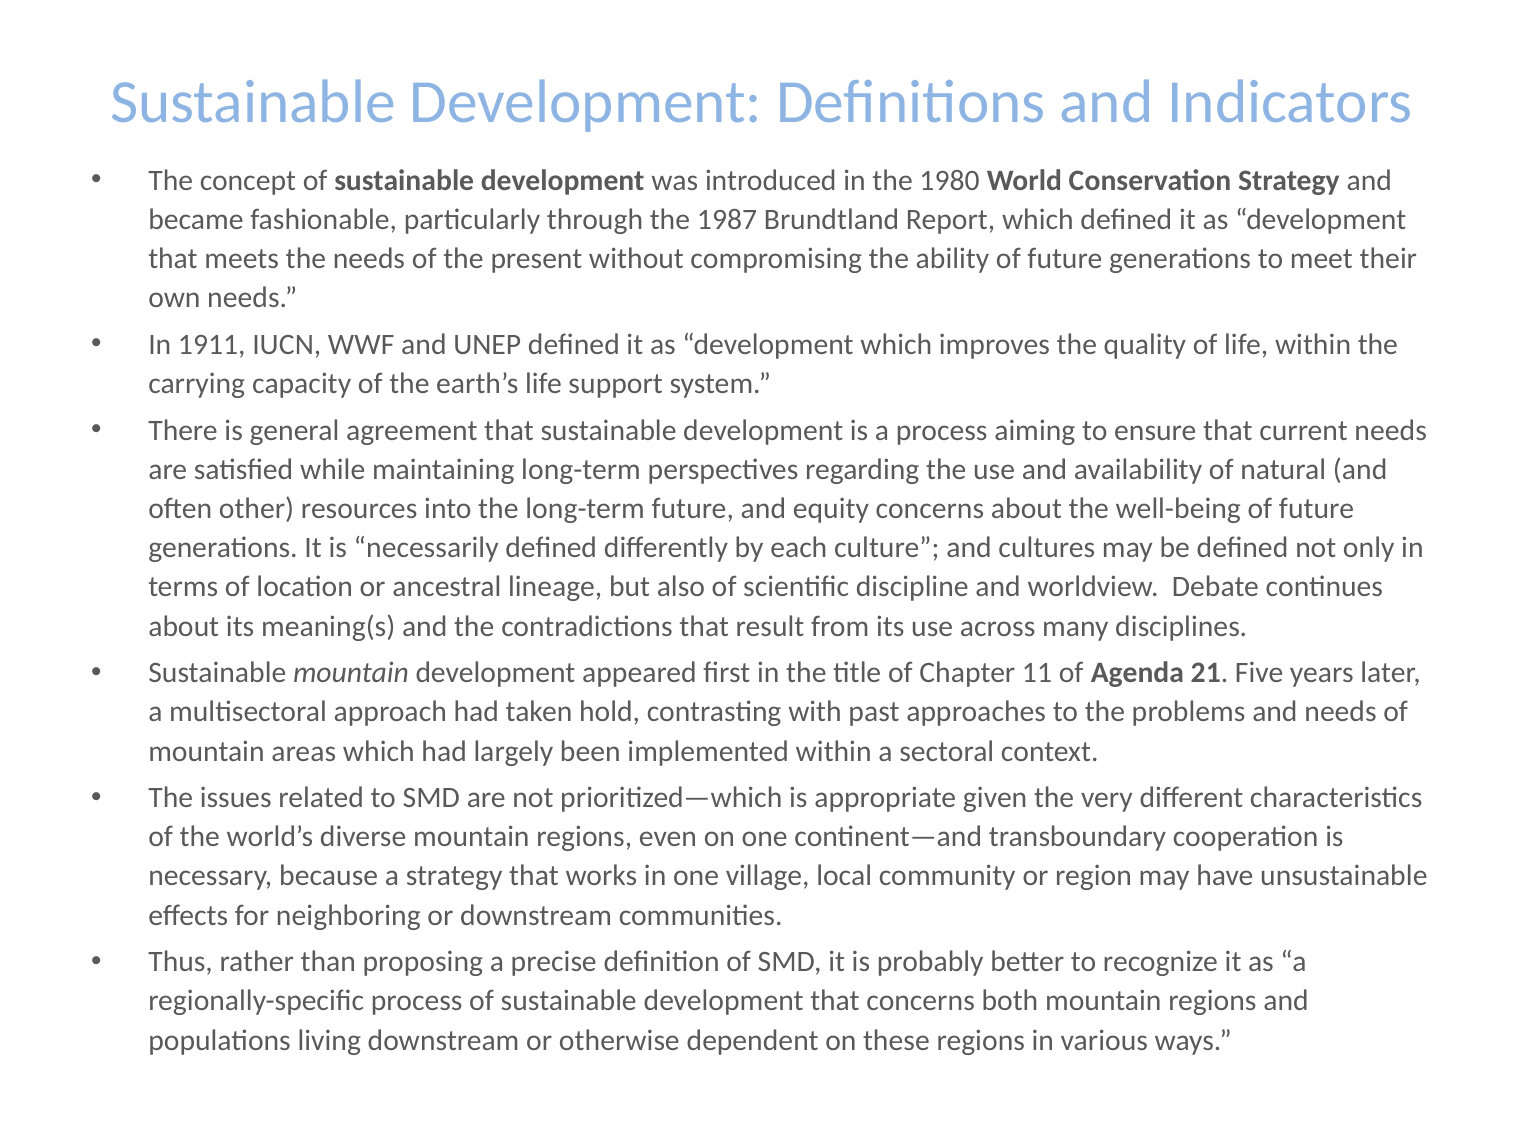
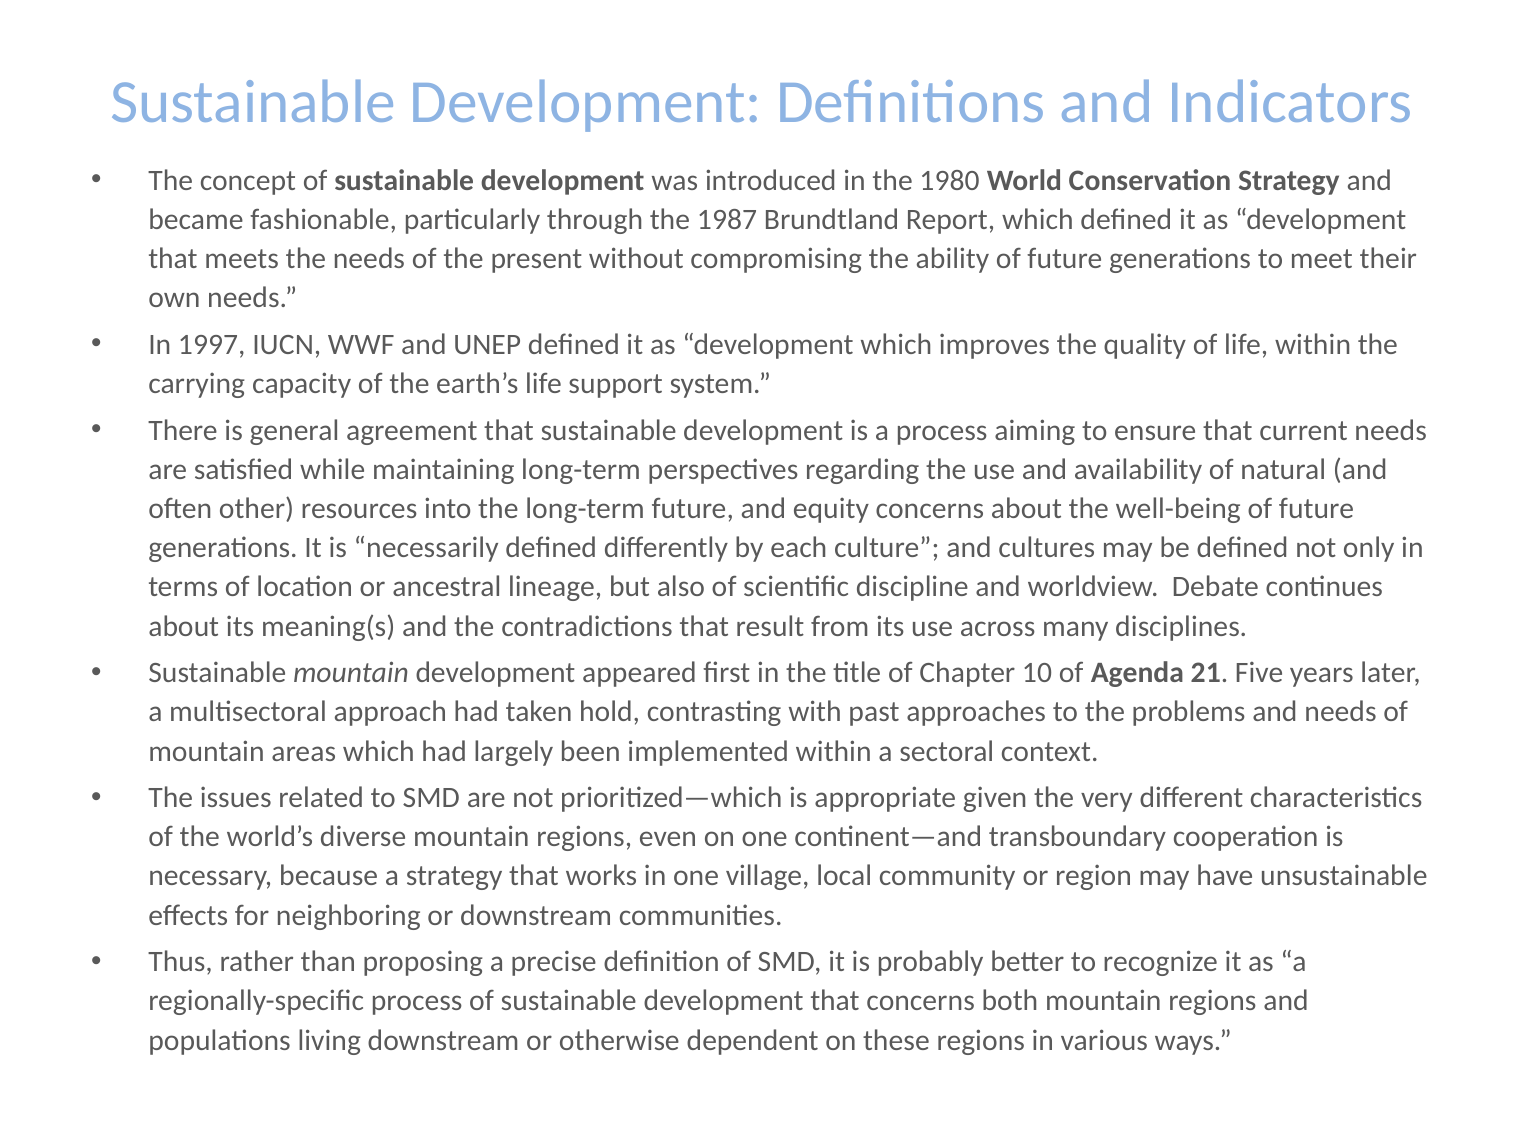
1911: 1911 -> 1997 (212, 345)
11: 11 -> 10 (1037, 673)
